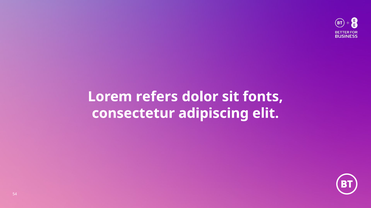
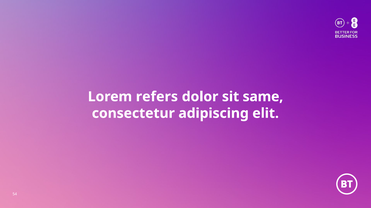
fonts: fonts -> same (263, 97)
